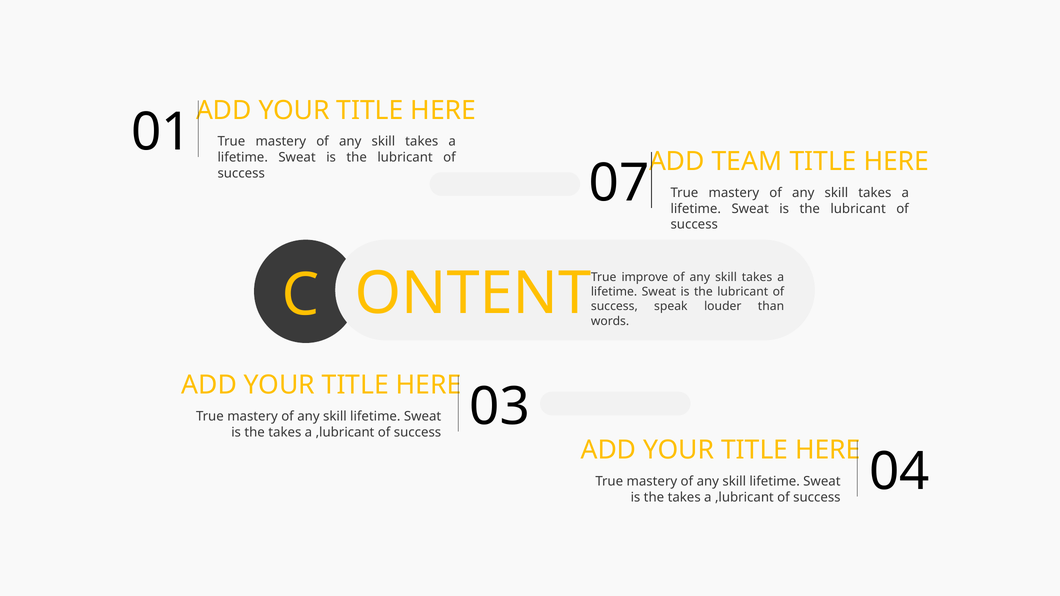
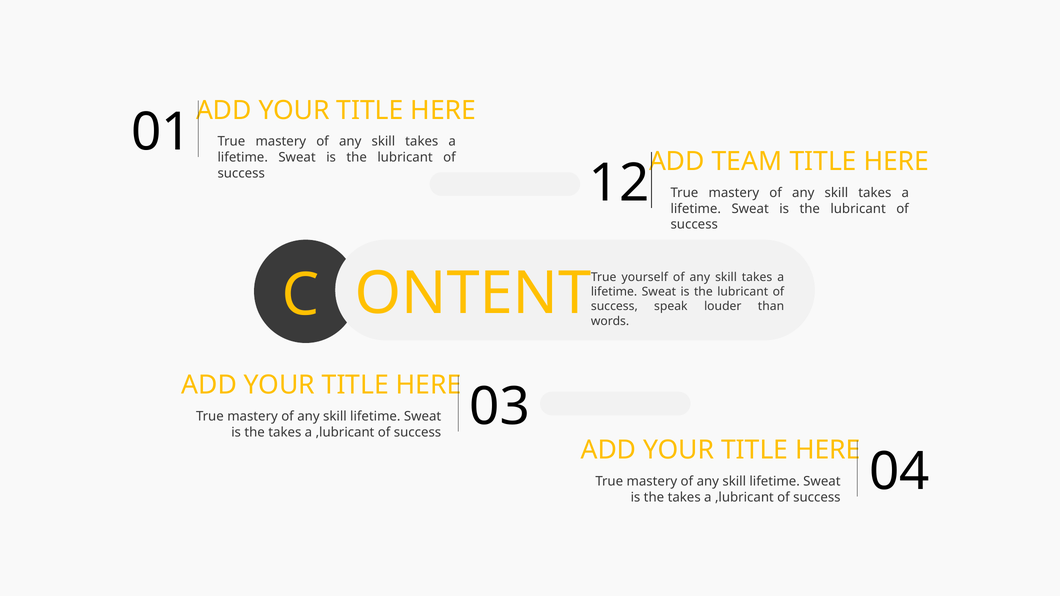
07: 07 -> 12 (619, 183)
improve: improve -> yourself (645, 277)
